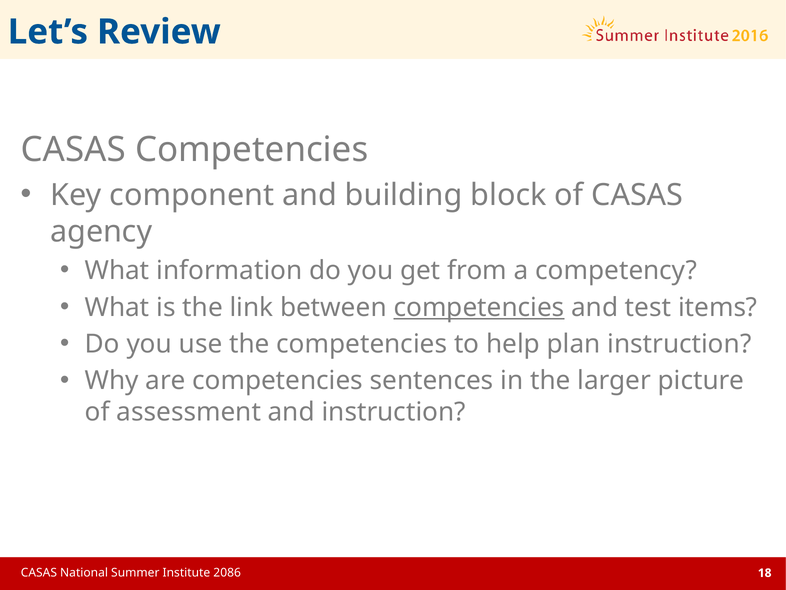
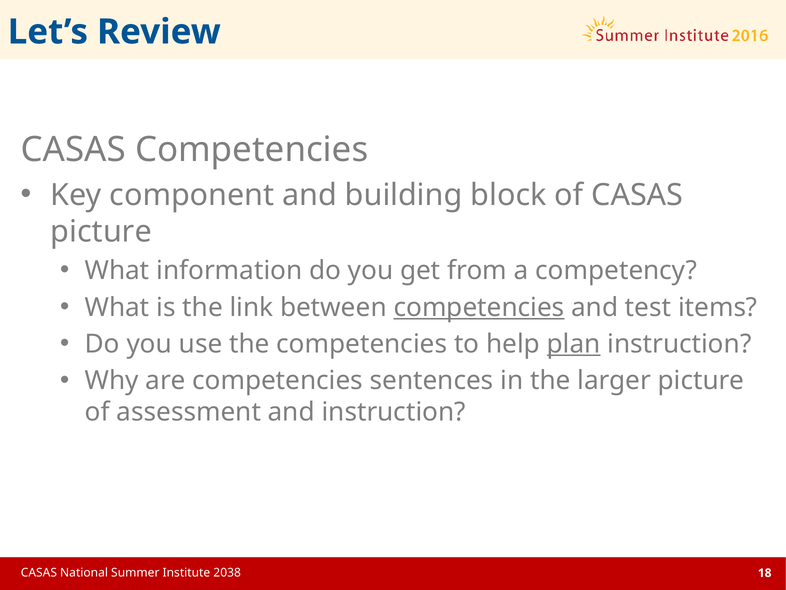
agency: agency -> picture (101, 231)
plan underline: none -> present (574, 344)
2086: 2086 -> 2038 (227, 572)
